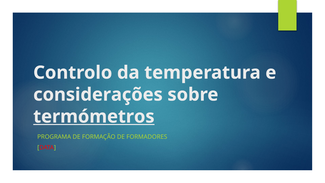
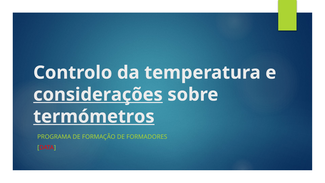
considerações underline: none -> present (98, 94)
